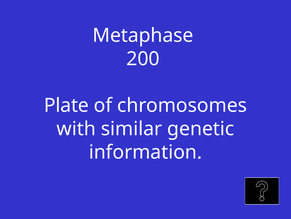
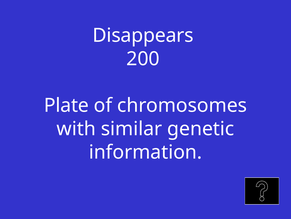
Metaphase: Metaphase -> Disappears (143, 35)
